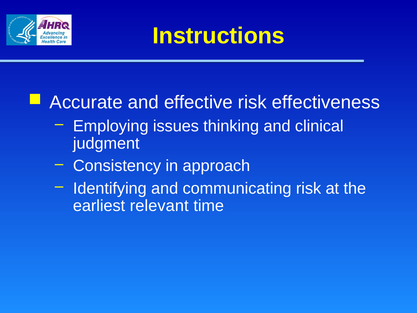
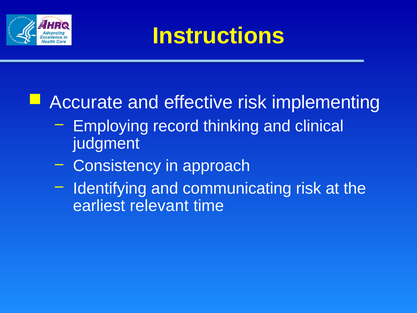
effectiveness: effectiveness -> implementing (326, 102)
issues: issues -> record (176, 126)
